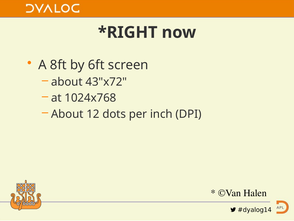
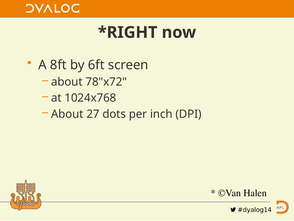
43"x72: 43"x72 -> 78"x72 (106, 82)
12: 12 -> 27 (93, 114)
